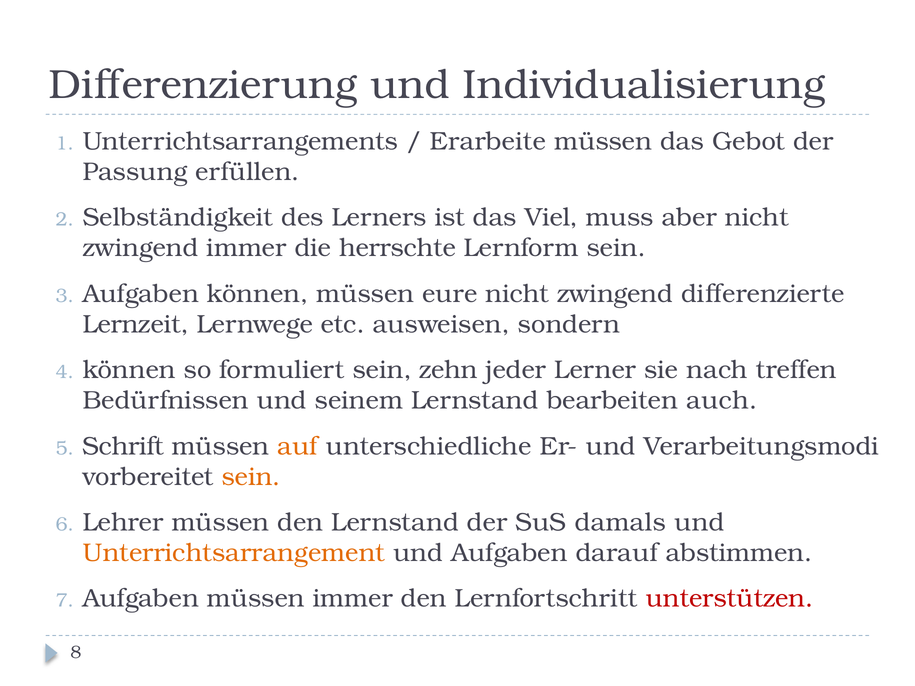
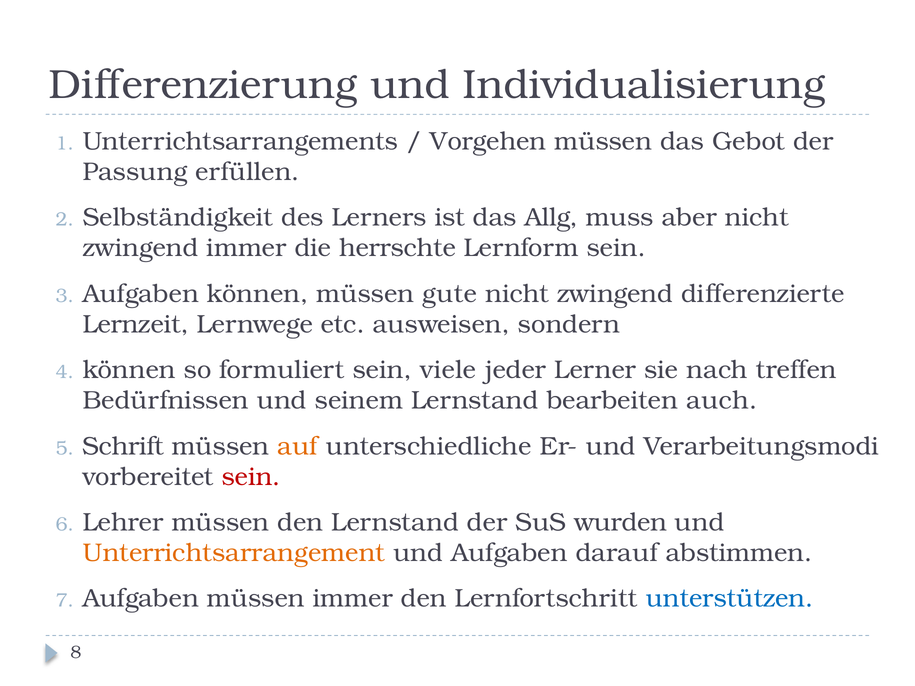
Erarbeite: Erarbeite -> Vorgehen (488, 141)
Viel: Viel -> Allg (551, 218)
eure: eure -> gute (450, 294)
zehn: zehn -> viele (448, 370)
sein colour: orange -> red (251, 477)
damals: damals -> wurden (621, 523)
unterstützen colour: red -> blue (729, 599)
